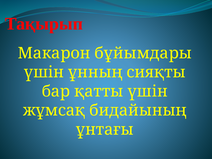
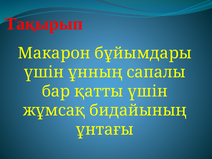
сияқты: сияқты -> сапалы (156, 72)
